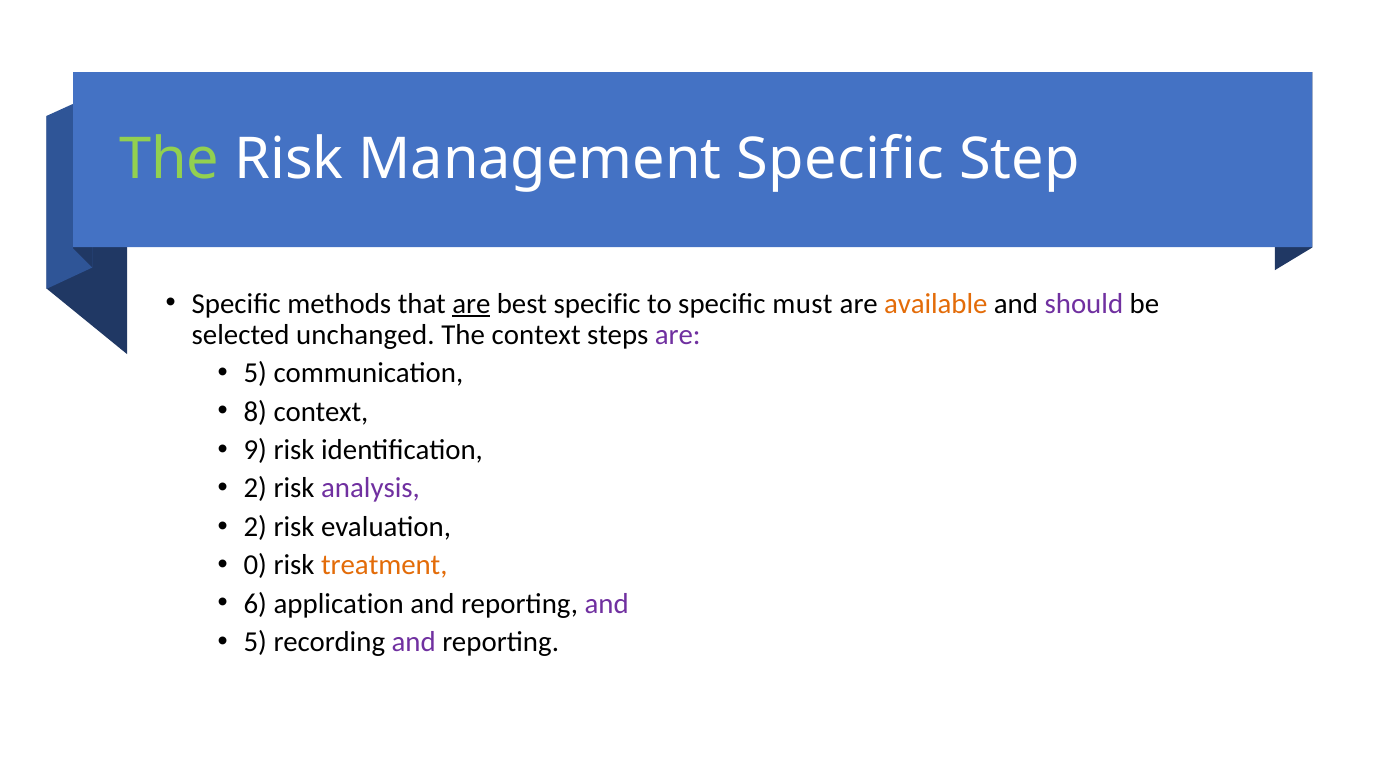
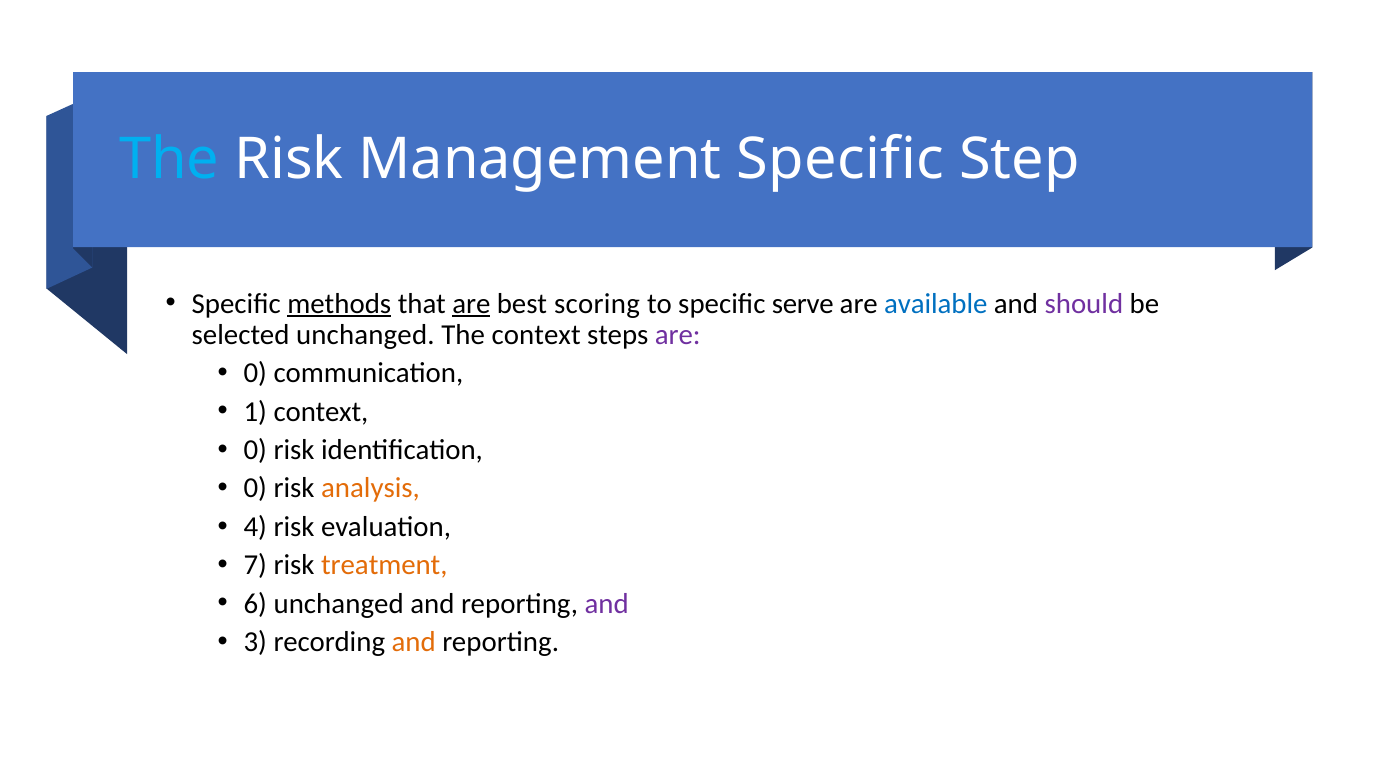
The colour: light green -> light blue (169, 159)
methods underline: none -> present (339, 304)
best specific: specific -> scoring (597, 304)
must: must -> serve (803, 304)
available colour: orange -> blue (936, 304)
5: 5 -> 0 (255, 373)
8: 8 -> 1 (255, 412)
9: 9 -> 0 (255, 450)
2: 2 -> 0 (255, 488)
analysis colour: purple -> orange (371, 488)
2: 2 -> 4 (255, 527)
0: 0 -> 7 (255, 565)
6 application: application -> unchanged (339, 604)
5: 5 -> 3 (255, 642)
and colour: purple -> orange (414, 642)
